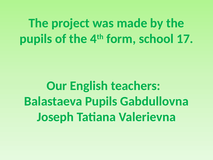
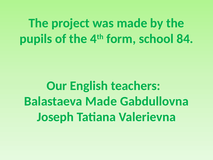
17: 17 -> 84 (185, 39)
Balastaeva Pupils: Pupils -> Made (101, 101)
